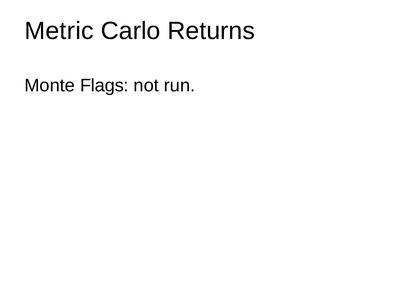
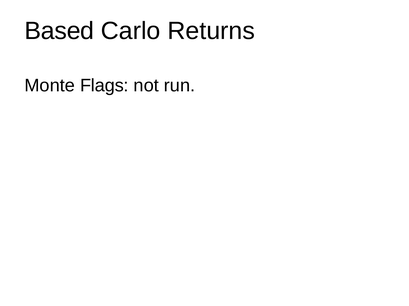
Metric: Metric -> Based (59, 31)
